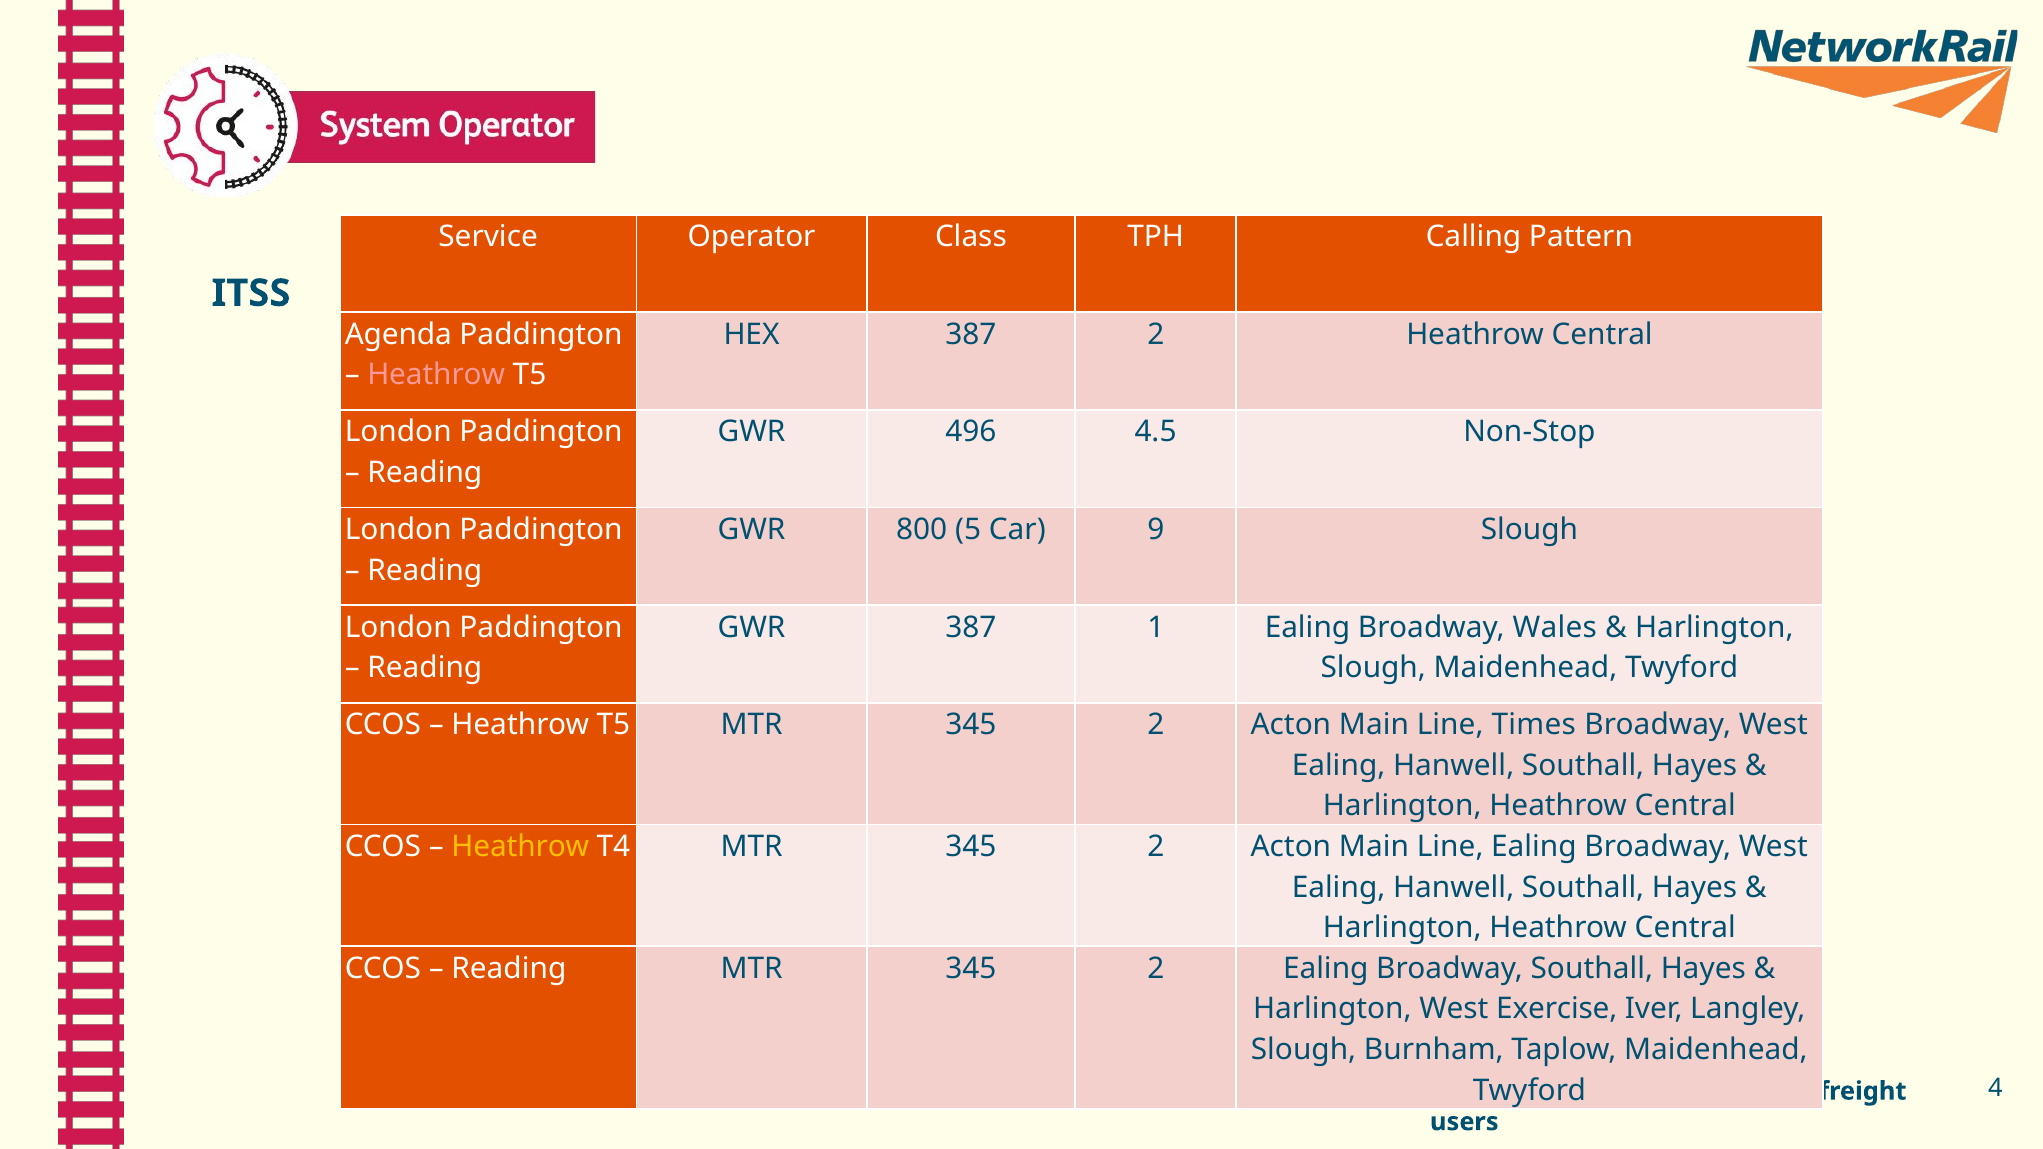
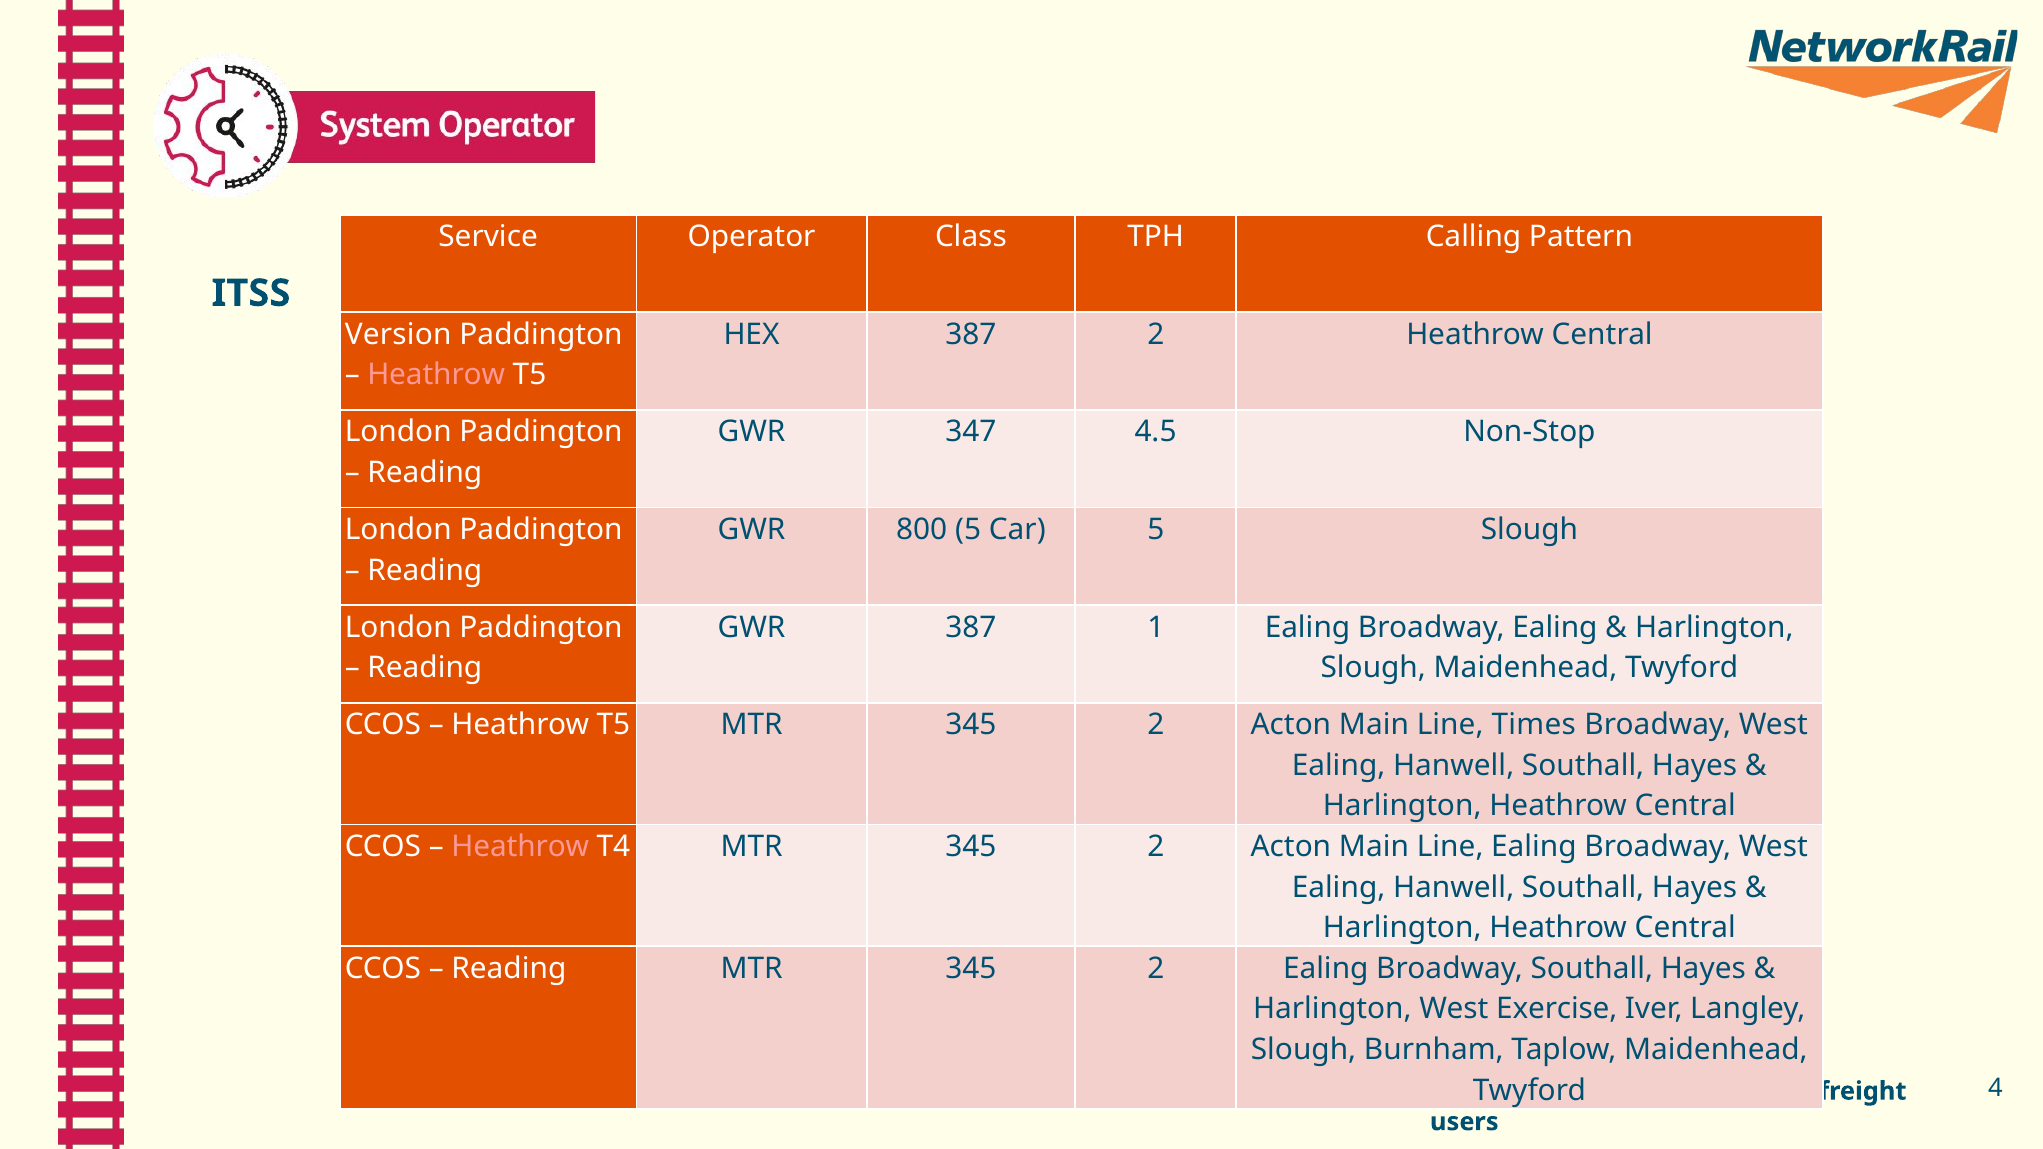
Agenda: Agenda -> Version (398, 334)
496: 496 -> 347 (971, 432)
Car 9: 9 -> 5 (1156, 530)
Broadway Wales: Wales -> Ealing (1555, 627)
Heathrow colour: yellow -> pink (520, 847)
